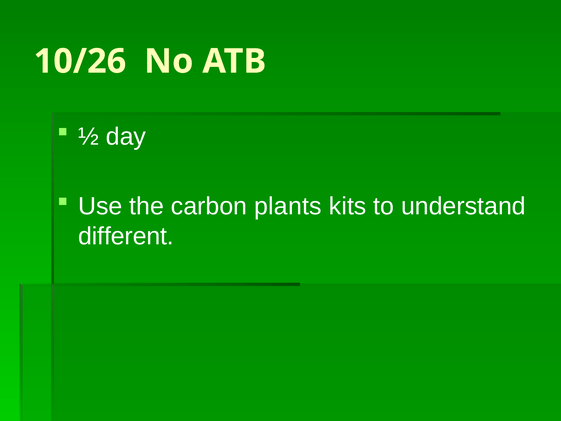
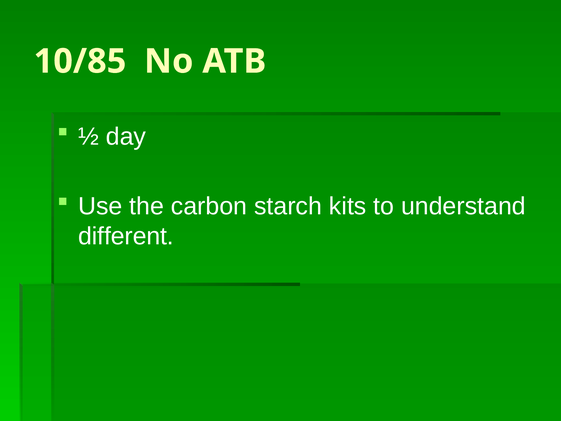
10/26: 10/26 -> 10/85 (80, 61)
plants: plants -> starch (288, 206)
